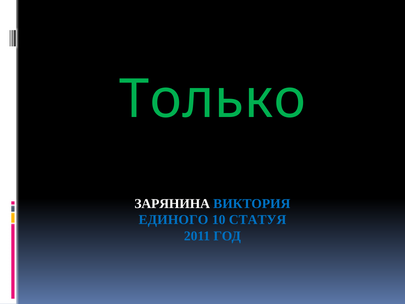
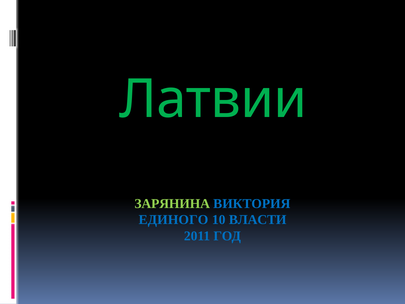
Только: Только -> Латвии (213, 99)
ЗАРЯНИНА colour: white -> light green (172, 203)
СТАТУЯ: СТАТУЯ -> ВЛАСТИ (258, 220)
